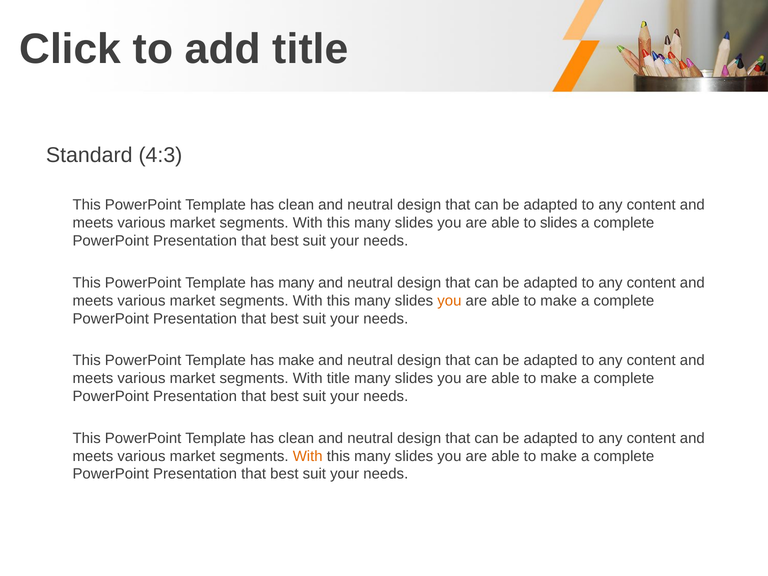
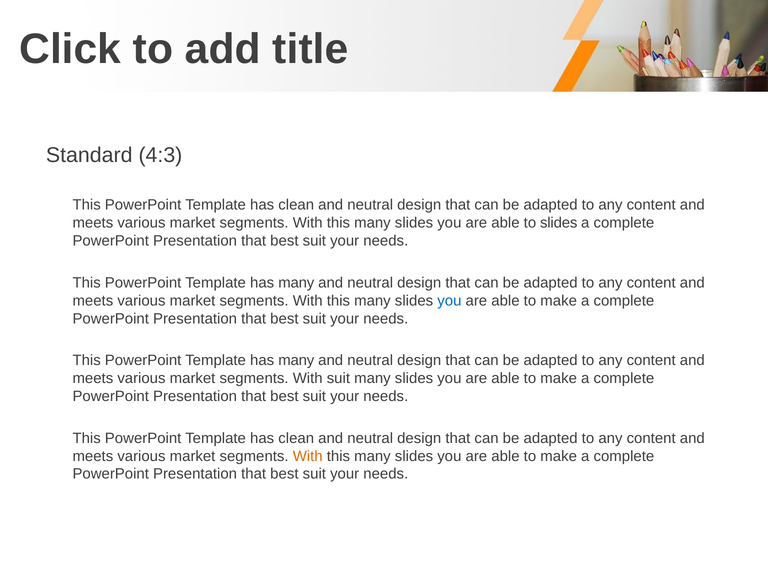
you colour: orange -> blue (449, 301)
make: make -> many (296, 360)
With title: title -> suit (338, 378)
